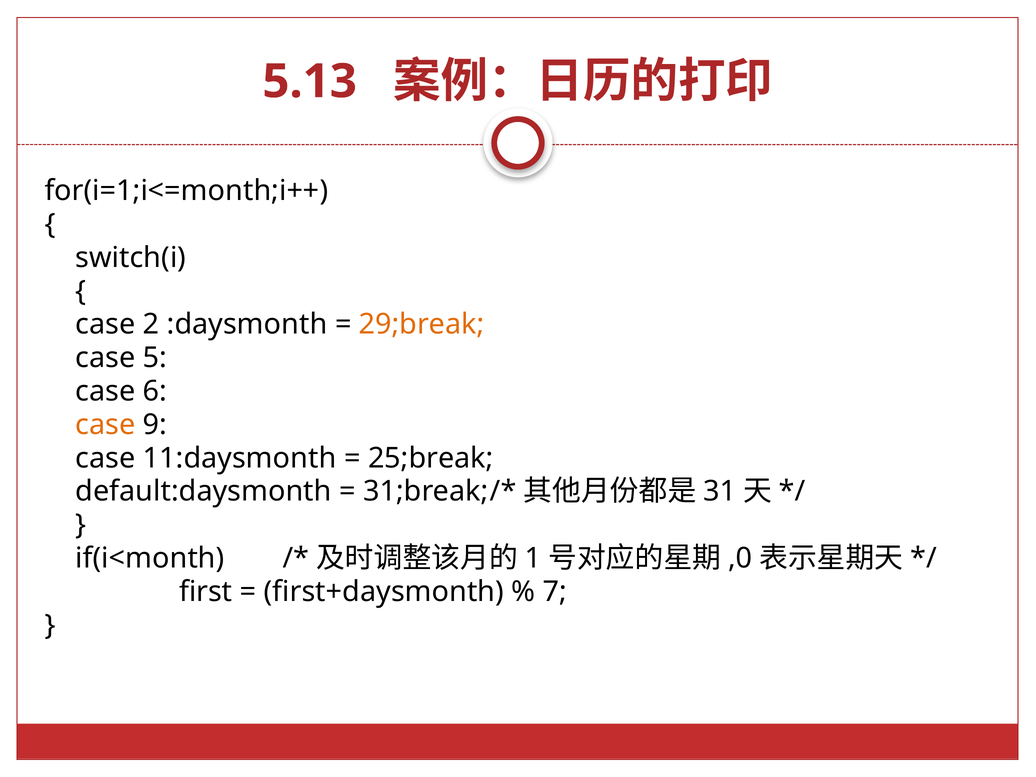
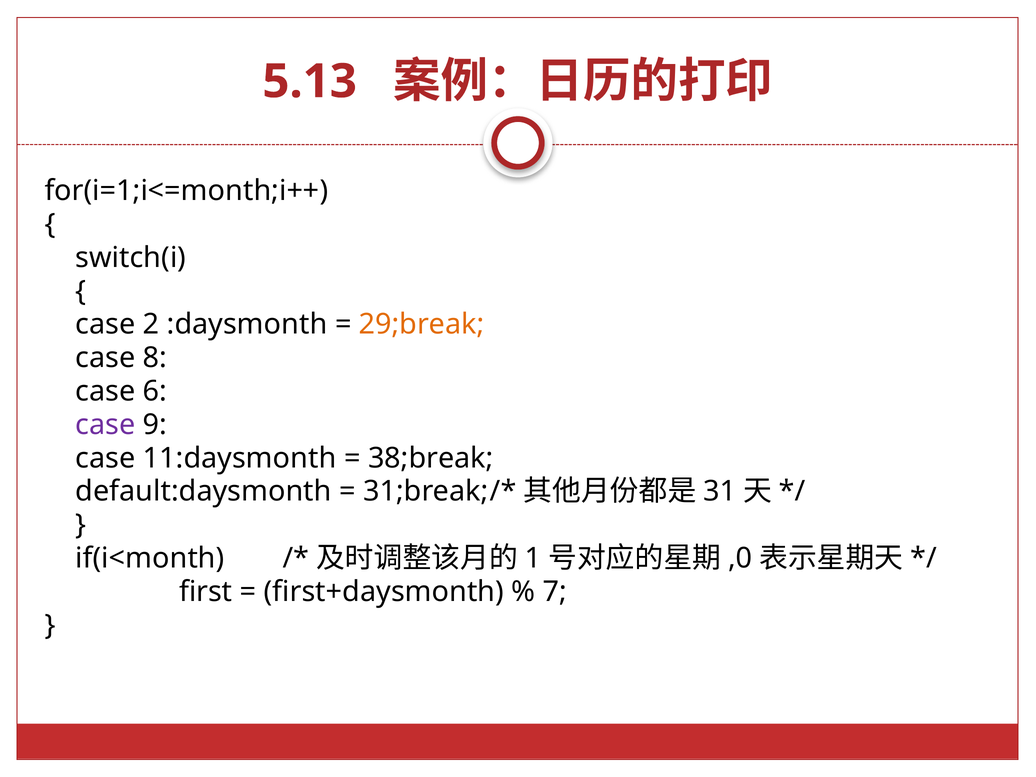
5: 5 -> 8 (155, 358)
case colour: orange -> purple (105, 425)
25;break: 25;break -> 38;break (431, 458)
